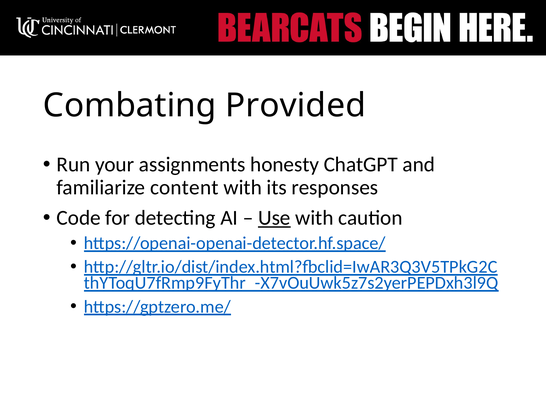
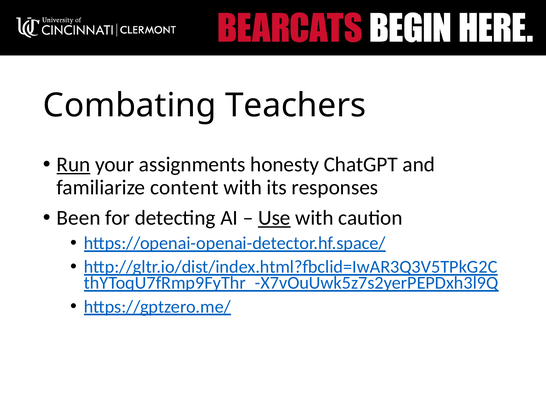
Provided: Provided -> Teachers (296, 106)
Run underline: none -> present (74, 165)
Code: Code -> Been (79, 218)
